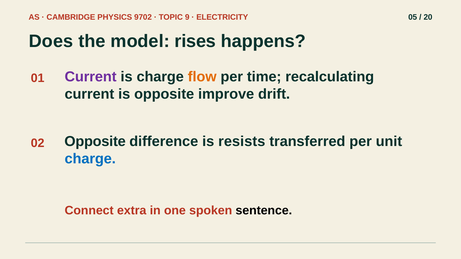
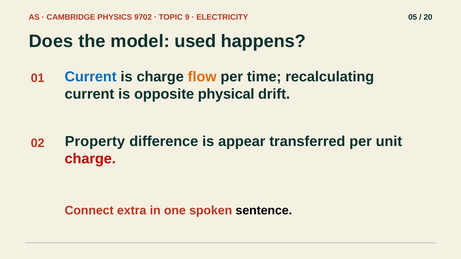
rises: rises -> used (195, 41)
Current colour: purple -> blue (91, 77)
improve: improve -> physical (226, 94)
02 Opposite: Opposite -> Property (95, 142)
resists: resists -> appear (242, 142)
charge colour: blue -> red (90, 159)
